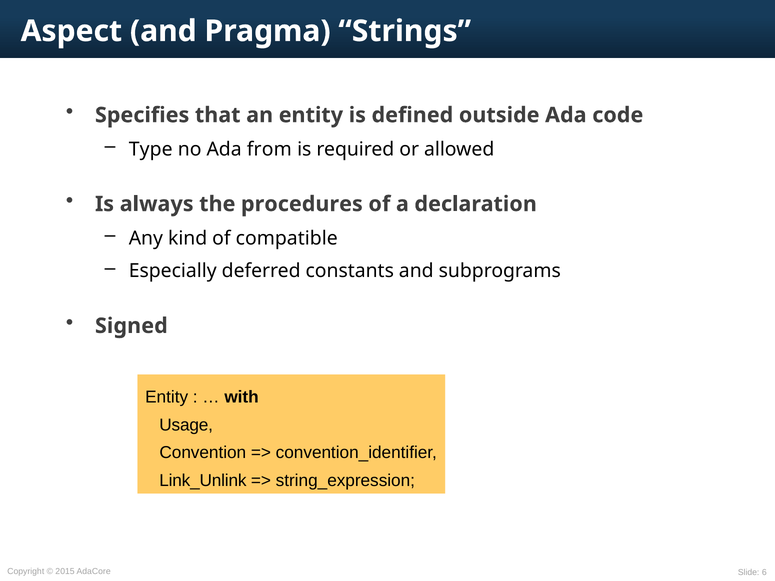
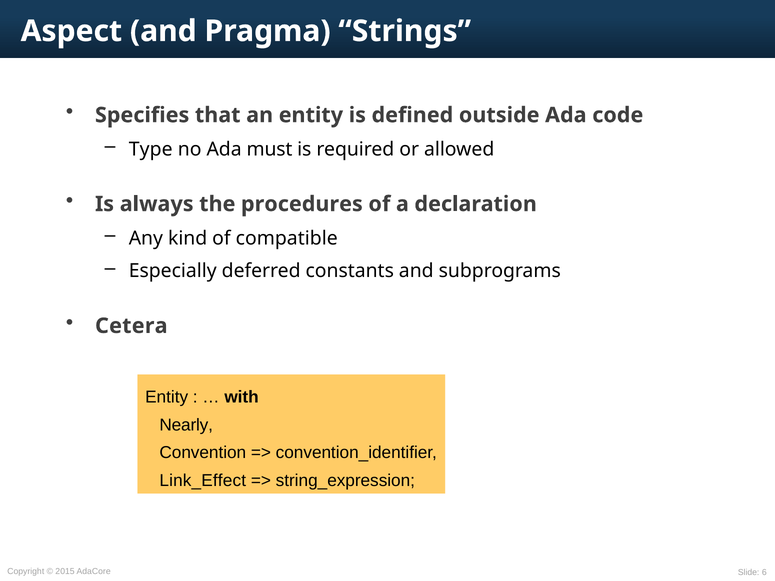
from: from -> must (269, 149)
Signed: Signed -> Cetera (131, 326)
Usage: Usage -> Nearly (186, 425)
Link_Unlink: Link_Unlink -> Link_Effect (203, 481)
